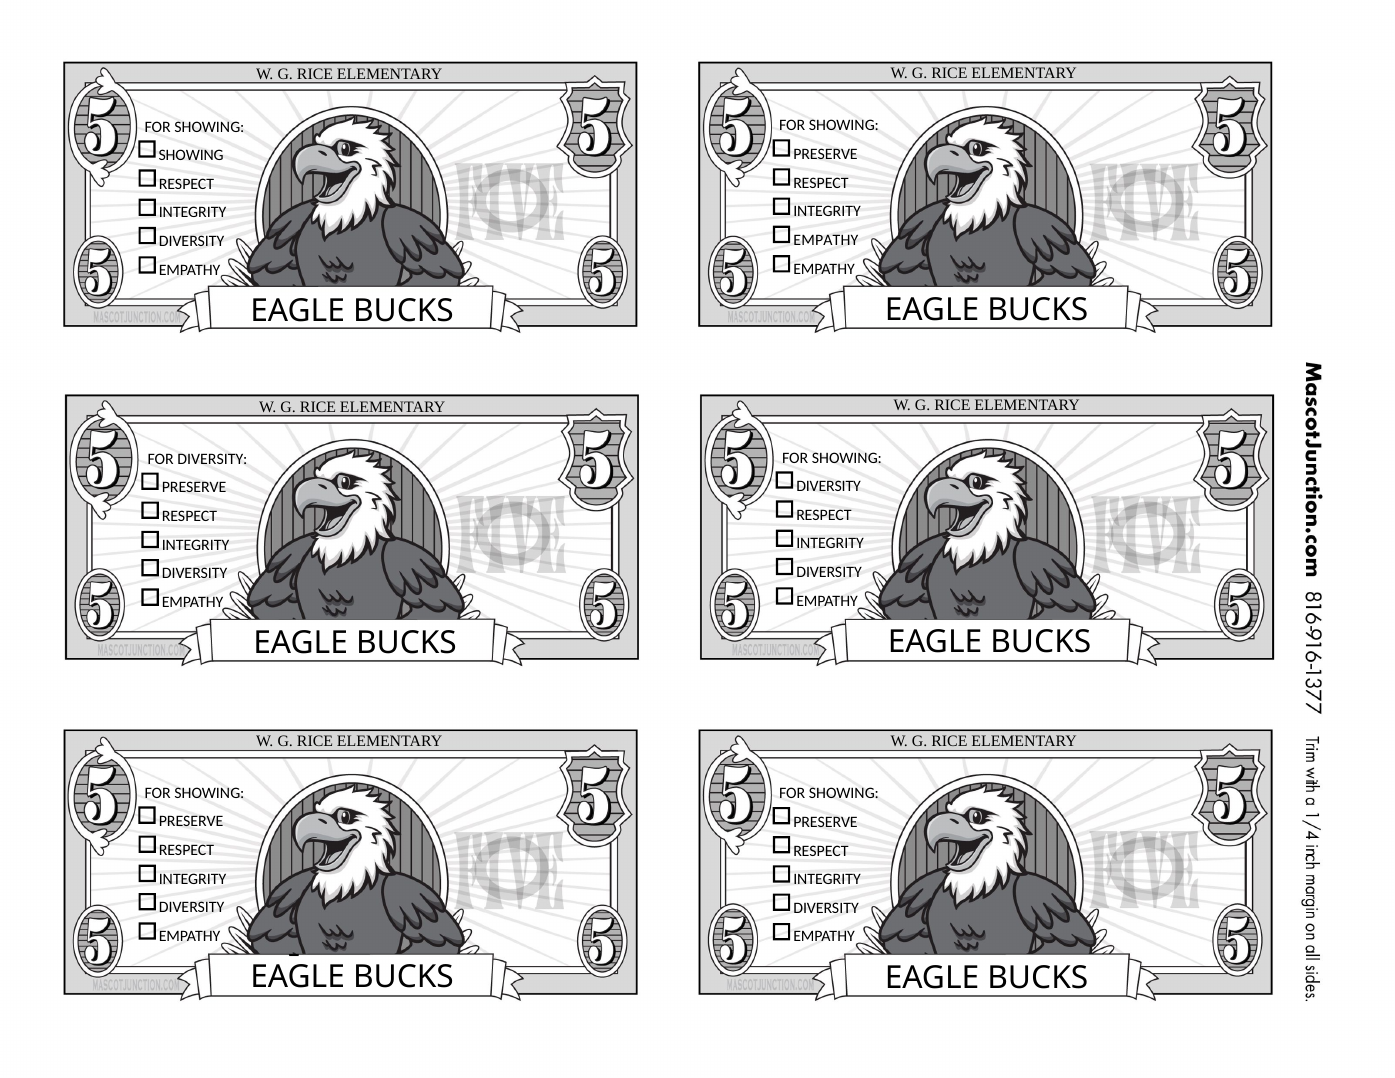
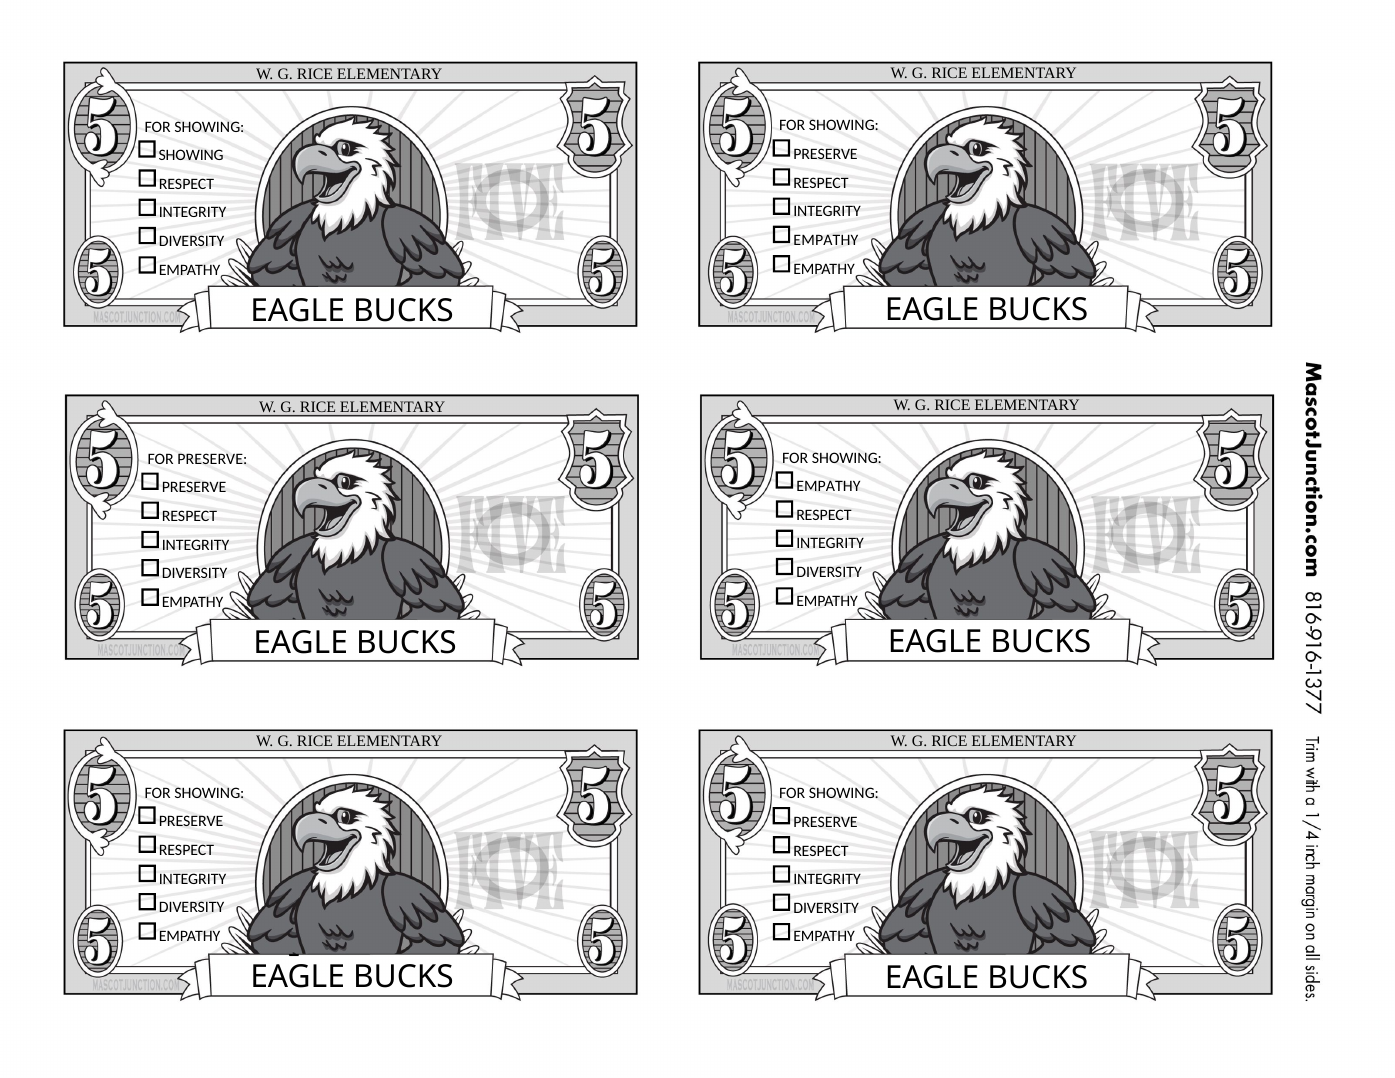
FOR DIVERSITY: DIVERSITY -> PRESERVE (212, 459)
DIVERSITY: DIVERSITY -> EMPATHY (828, 486)
